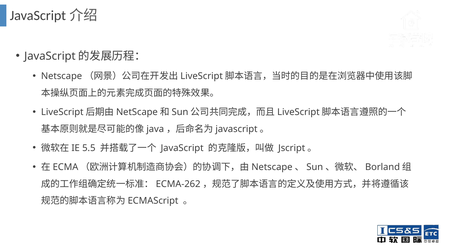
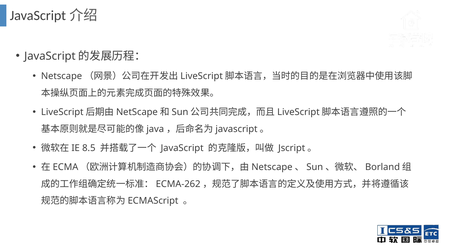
5.5: 5.5 -> 8.5 (89, 148)
